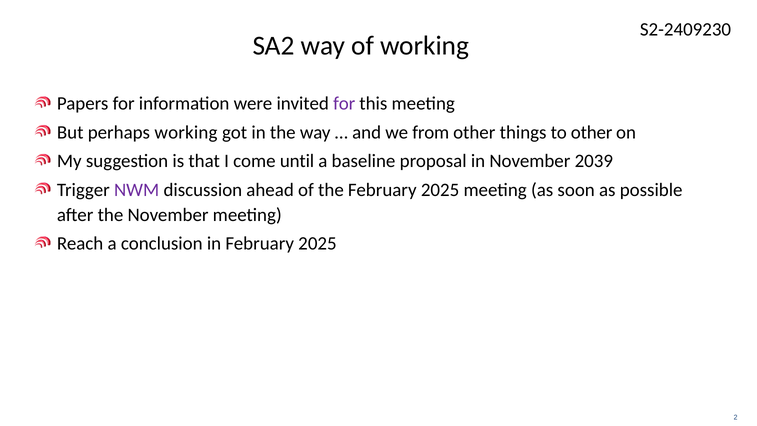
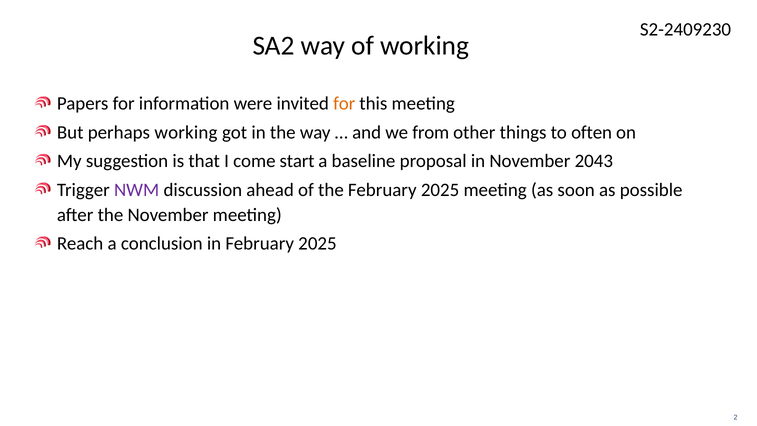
for colour: purple -> orange (344, 104)
to other: other -> often (592, 132)
until: until -> start (297, 161)
2039: 2039 -> 2043 (594, 161)
